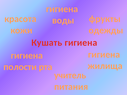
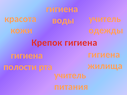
воды фрукты: фрукты -> учитель (105, 19)
Кушать: Кушать -> Крепок (47, 43)
